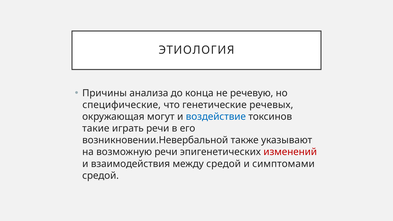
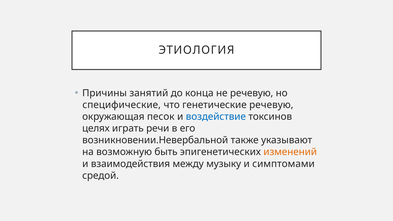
анализа: анализа -> занятий (149, 93)
генетические речевых: речевых -> речевую (271, 105)
могут: могут -> песок (161, 117)
такие: такие -> целях (96, 128)
возможную речи: речи -> быть (166, 152)
изменений colour: red -> orange (290, 152)
между средой: средой -> музыку (224, 164)
